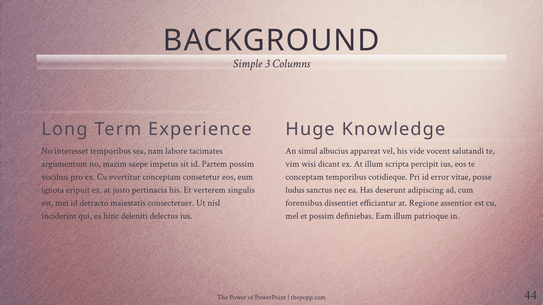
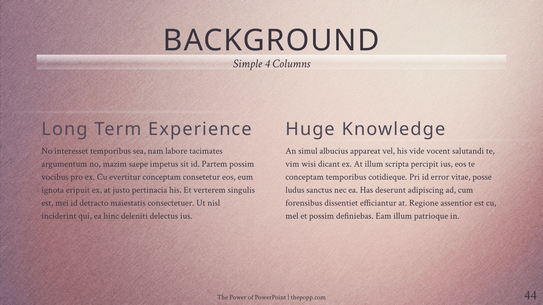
3: 3 -> 4 (267, 64)
